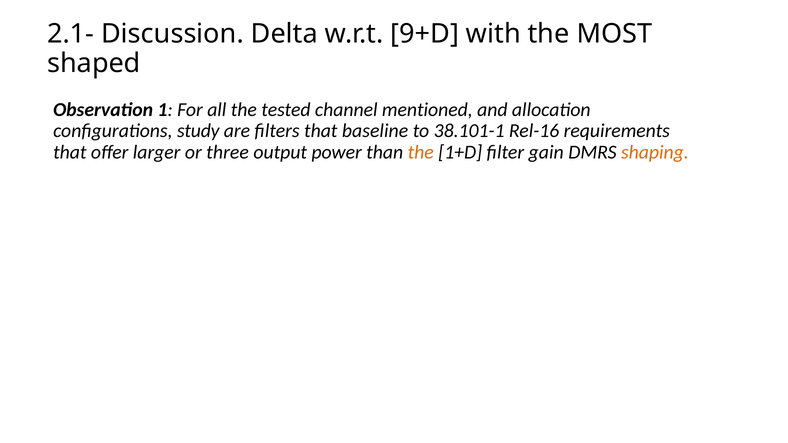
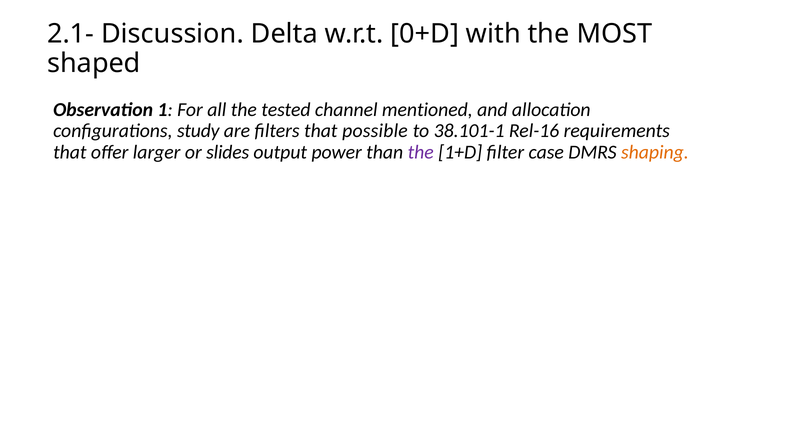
9+D: 9+D -> 0+D (425, 34)
baseline: baseline -> possible (375, 131)
three: three -> slides (228, 152)
the colour: orange -> purple (421, 152)
gain: gain -> case (546, 152)
